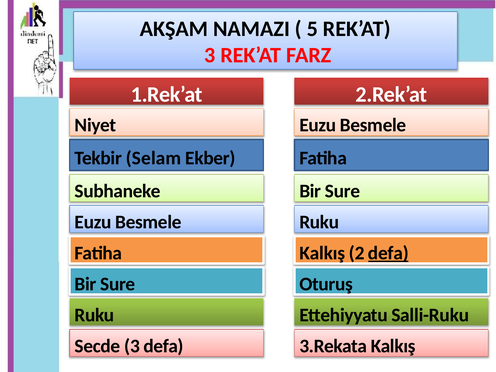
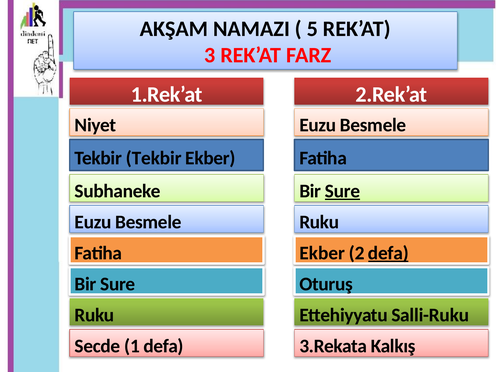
Tekbir Selam: Selam -> Tekbir (154, 158)
Sure underline: none -> present (343, 191)
Kalkış: Kalkış -> Ekber (322, 253)
Secde 3: 3 -> 1 (132, 346)
